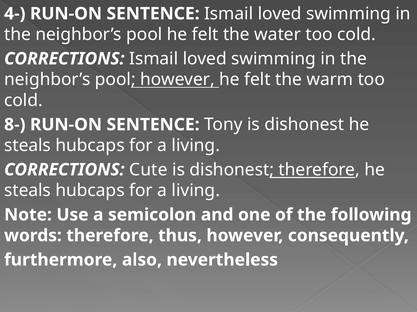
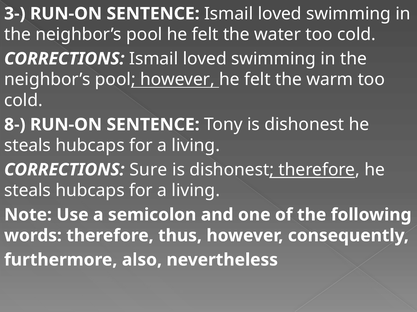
4-: 4- -> 3- (15, 14)
Cute: Cute -> Sure (148, 170)
